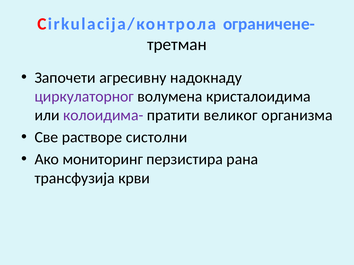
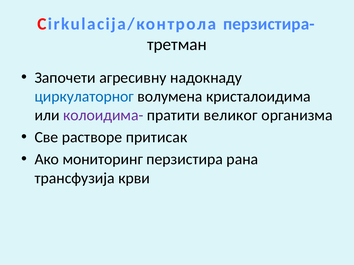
ограничене-: ограничене- -> перзистира- (269, 24)
циркулаторног colour: purple -> blue (84, 97)
систолни: систолни -> притисак (157, 138)
